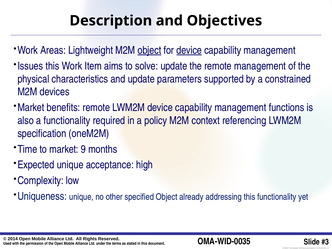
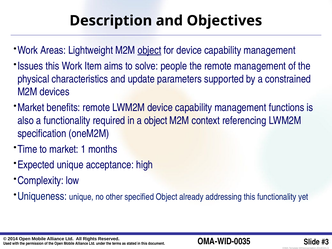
device underline: present -> none (189, 50)
solve update: update -> people (174, 66)
a policy: policy -> object (156, 121)
9: 9 -> 1 (83, 149)
